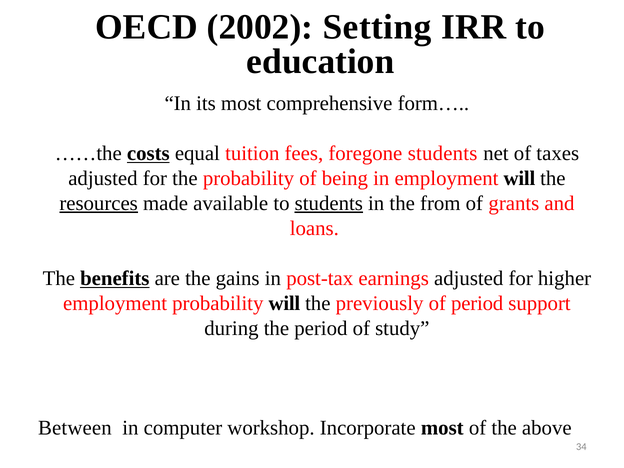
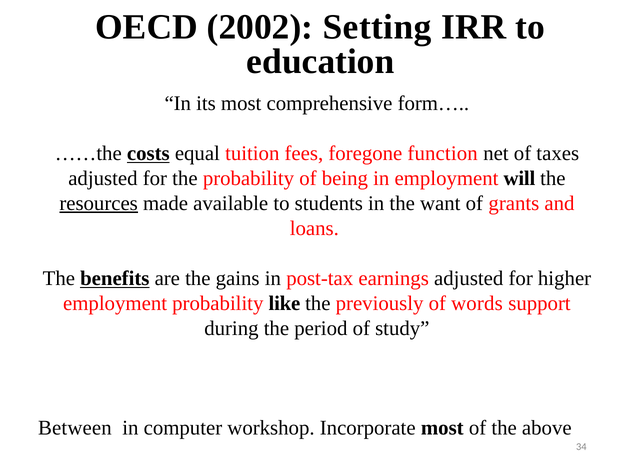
foregone students: students -> function (443, 153)
students underline: present -> none (329, 203)
from: from -> want (440, 203)
probability will: will -> like (284, 303)
of period: period -> words (477, 303)
